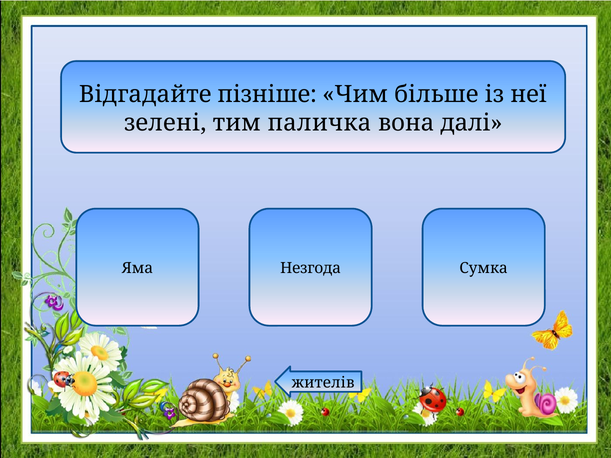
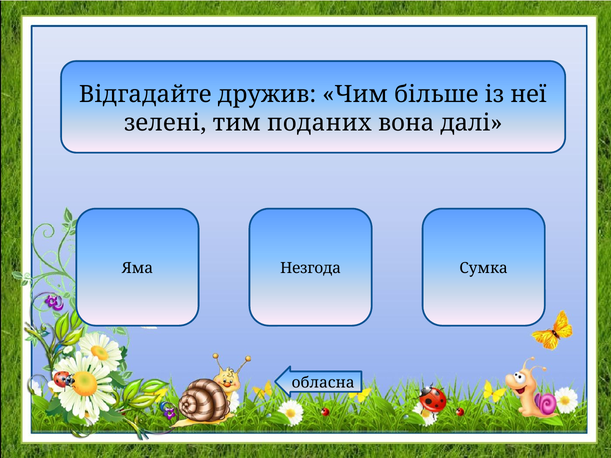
пізніше: пізніше -> дружив (267, 94)
паличка: паличка -> поданих (319, 123)
жителів: жителів -> обласна (323, 383)
